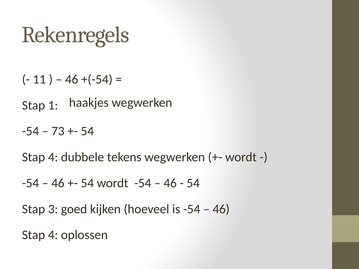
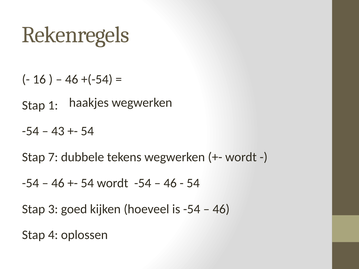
11: 11 -> 16 (39, 79)
73: 73 -> 43 (58, 131)
4: 4 -> 7 (53, 157)
